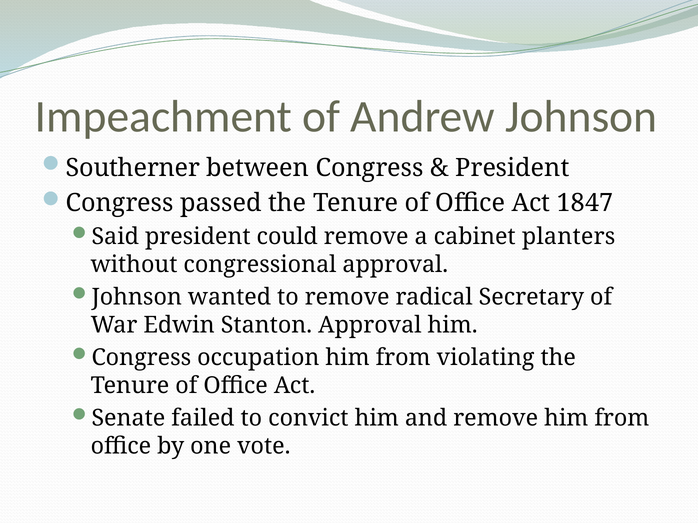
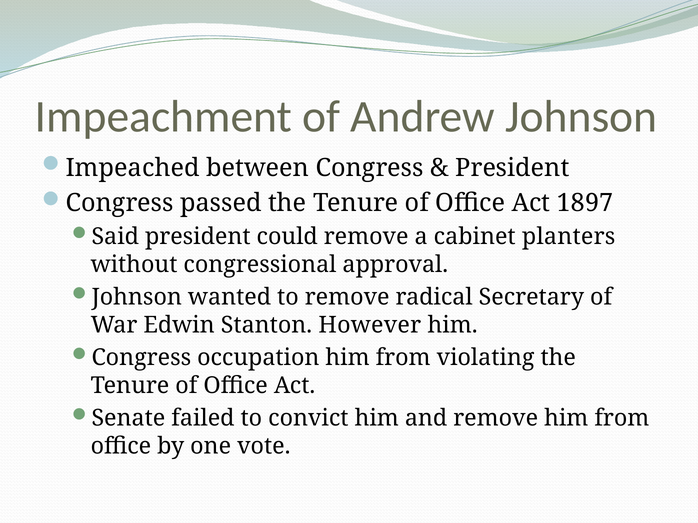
Southerner: Southerner -> Impeached (133, 168)
1847: 1847 -> 1897 (585, 203)
Stanton Approval: Approval -> However (370, 325)
